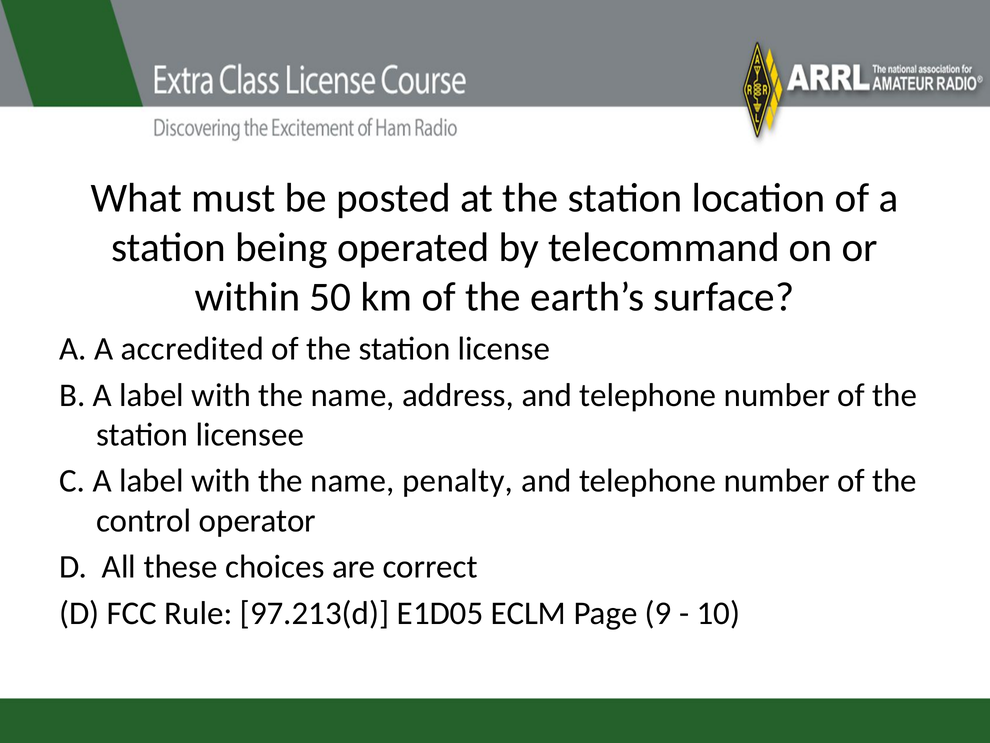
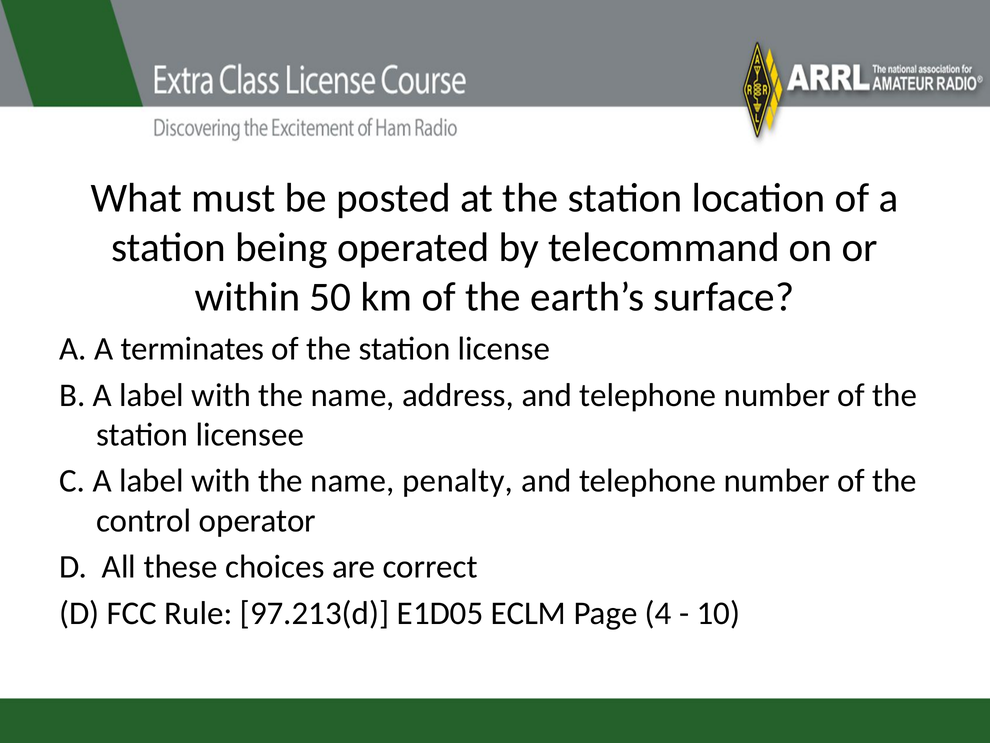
accredited: accredited -> terminates (193, 349)
9: 9 -> 4 (658, 613)
